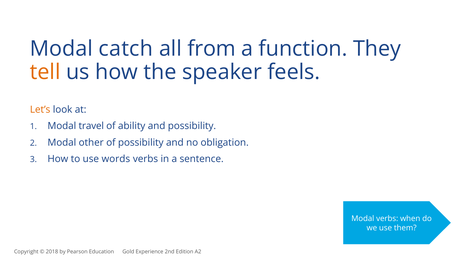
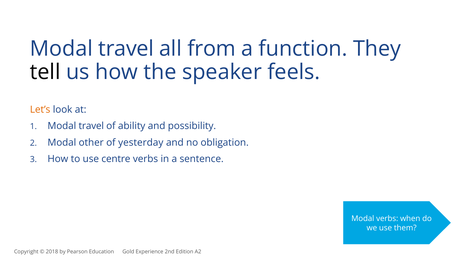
catch: catch -> travel (126, 49)
tell colour: orange -> black (45, 72)
of possibility: possibility -> yesterday (141, 143)
words: words -> centre (116, 159)
